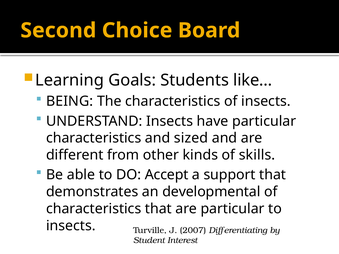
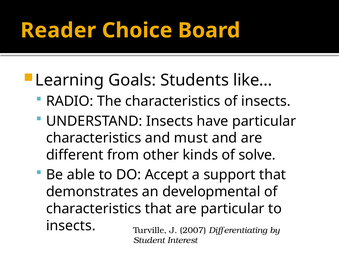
Second: Second -> Reader (58, 30)
BEING: BEING -> RADIO (70, 101)
sized: sized -> must (191, 138)
skills: skills -> solve (257, 155)
